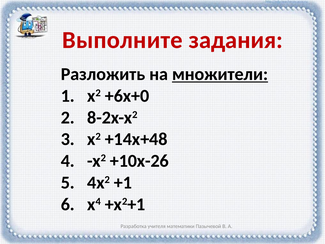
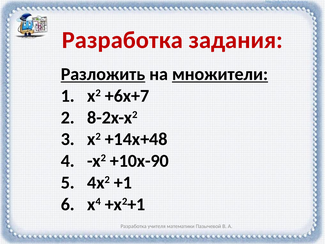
Выполните: Выполните -> Разработка (122, 40)
Разложить underline: none -> present (103, 74)
+6x+0: +6x+0 -> +6x+7 (127, 96)
+10x-26: +10x-26 -> +10x-90 (139, 161)
